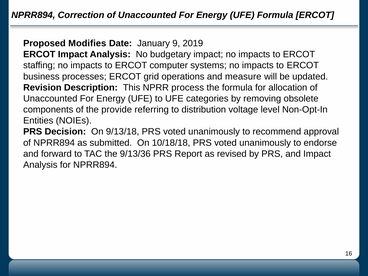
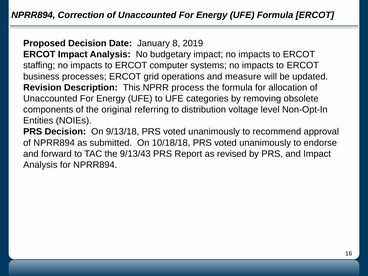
Proposed Modifies: Modifies -> Decision (87, 43)
9: 9 -> 8 (176, 43)
provide: provide -> original (117, 110)
9/13/36: 9/13/36 -> 9/13/43 (135, 154)
